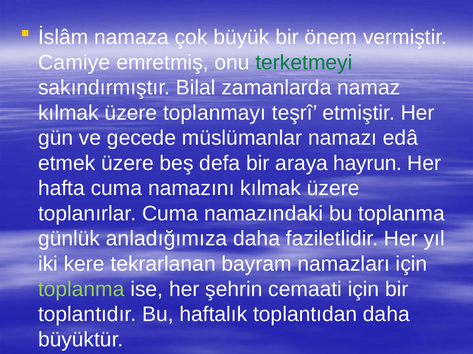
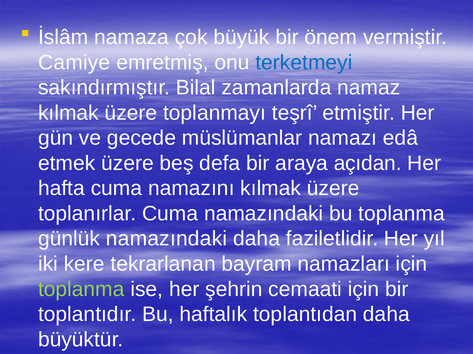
terketmeyi colour: green -> blue (304, 63)
hayrun: hayrun -> açıdan (368, 164)
günlük anladığımıza: anladığımıza -> namazındaki (167, 239)
